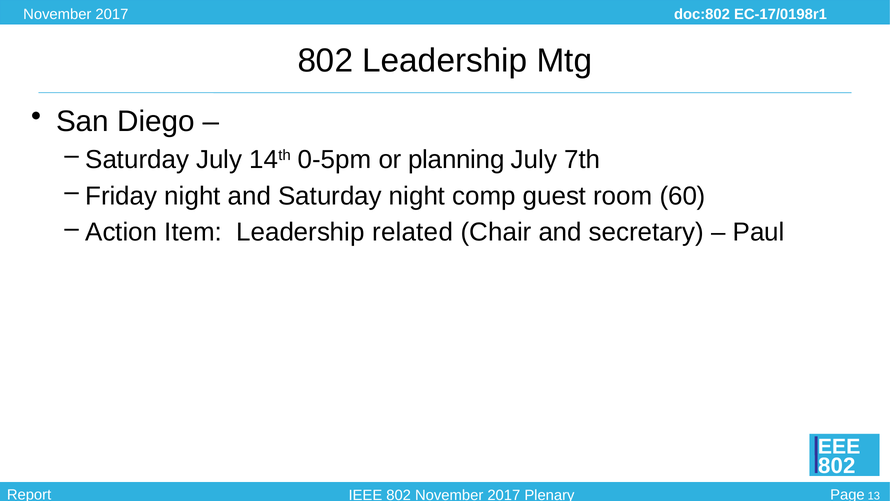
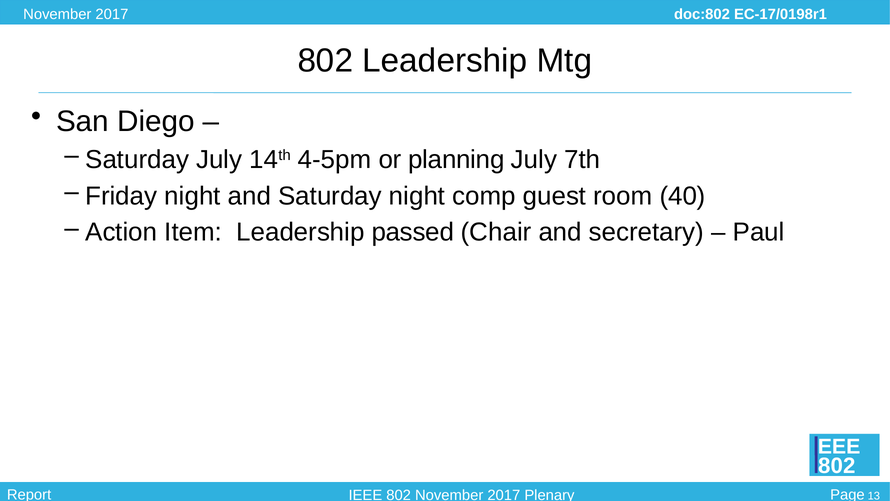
0-5pm: 0-5pm -> 4-5pm (335, 159)
60: 60 -> 40 (683, 196)
related: related -> passed (413, 232)
